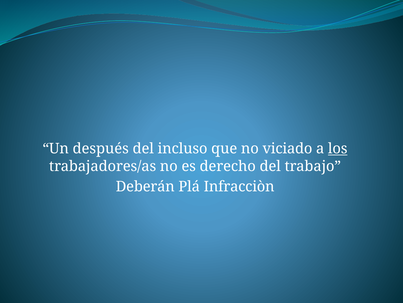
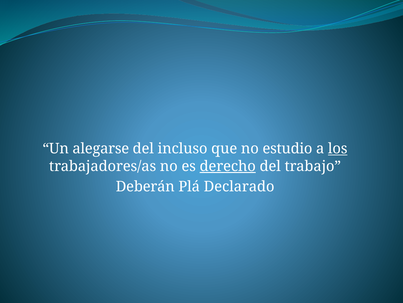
después: después -> alegarse (101, 148)
viciado: viciado -> estudio (287, 148)
derecho underline: none -> present (228, 166)
Infracciòn: Infracciòn -> Declarado (239, 186)
